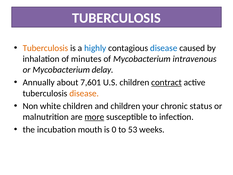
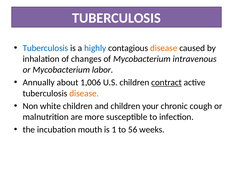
Tuberculosis colour: orange -> blue (45, 48)
disease colour: blue -> orange (164, 48)
minutes: minutes -> changes (86, 59)
delay: delay -> labor (103, 70)
7,601: 7,601 -> 1,006 (91, 82)
status: status -> cough (201, 106)
more underline: present -> none (94, 117)
0: 0 -> 1 (114, 129)
53: 53 -> 56 (133, 129)
